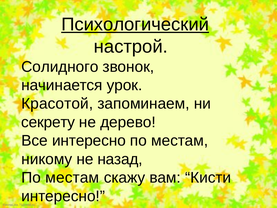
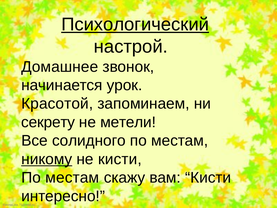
Солидного: Солидного -> Домашнее (60, 67)
дерево: дерево -> метели (128, 122)
Все интересно: интересно -> солидного (89, 140)
никому underline: none -> present (47, 159)
не назад: назад -> кисти (120, 159)
